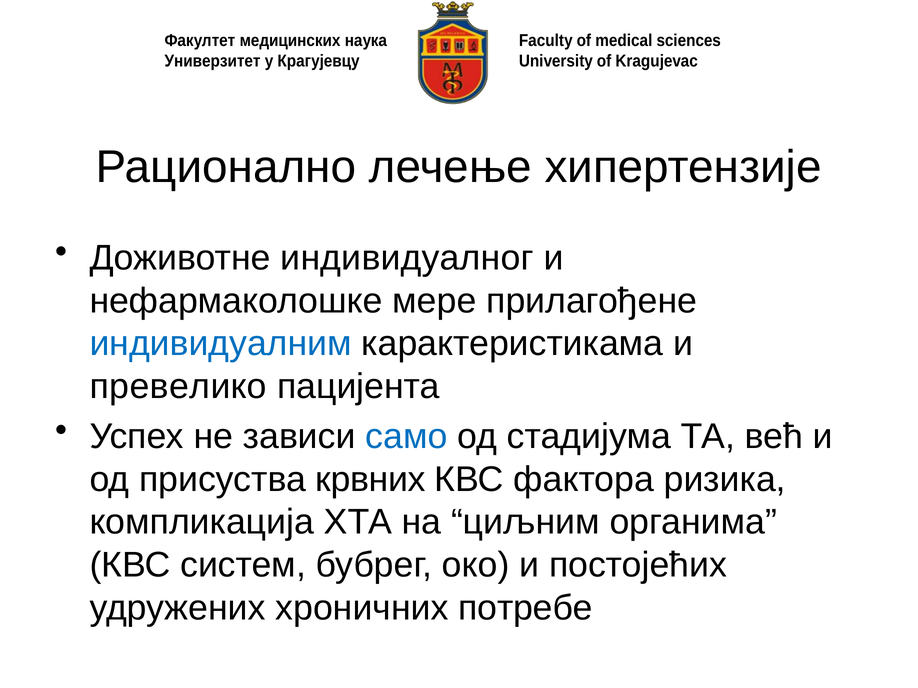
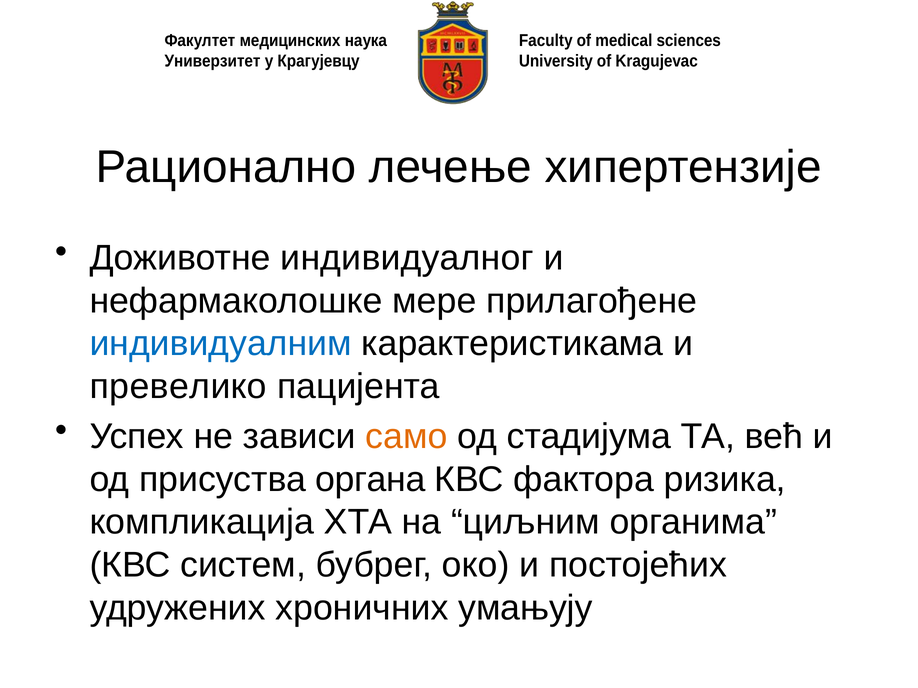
само colour: blue -> orange (406, 437)
крвних: крвних -> органа (370, 480)
потребе: потребе -> умањују (525, 608)
